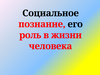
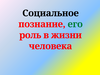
его colour: black -> green (75, 24)
